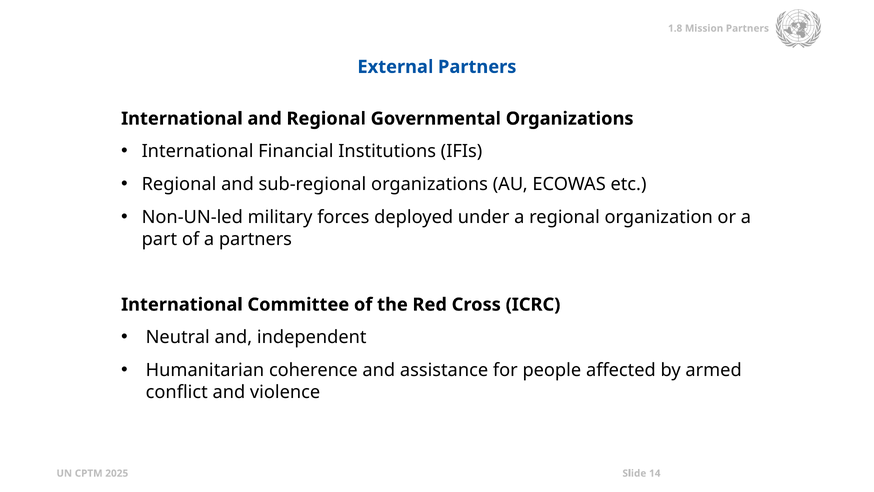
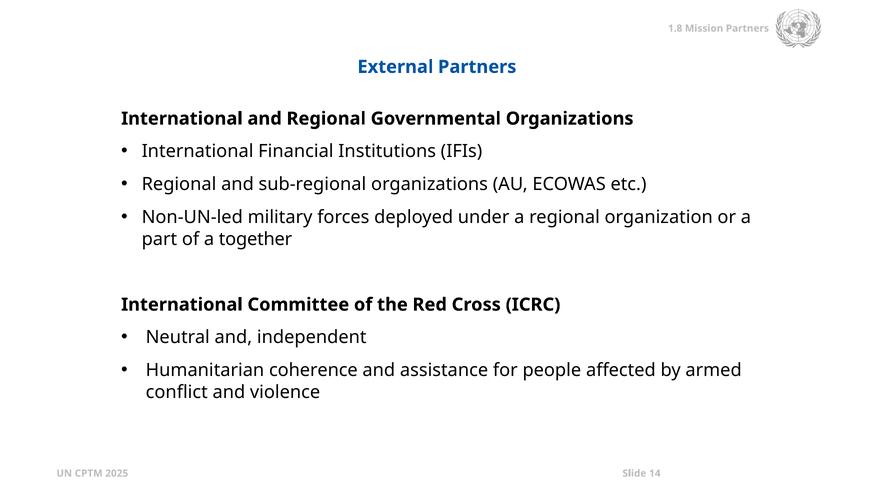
a partners: partners -> together (256, 239)
